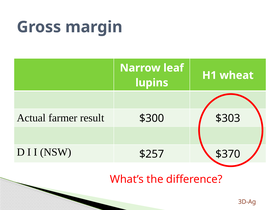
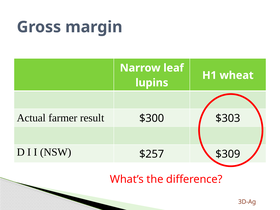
$370: $370 -> $309 (228, 154)
